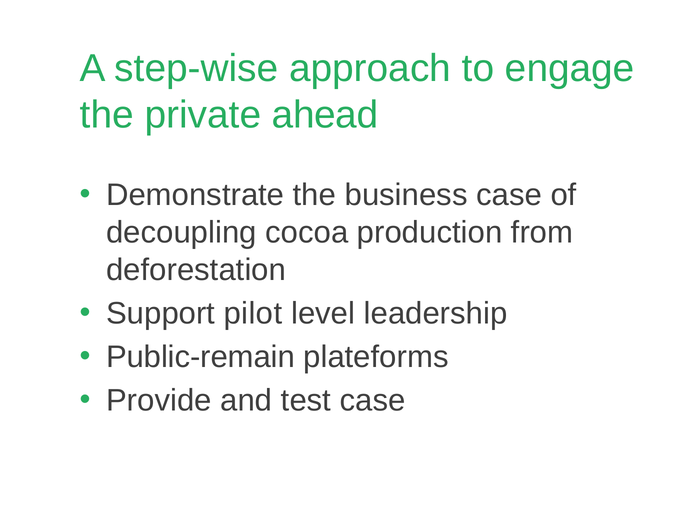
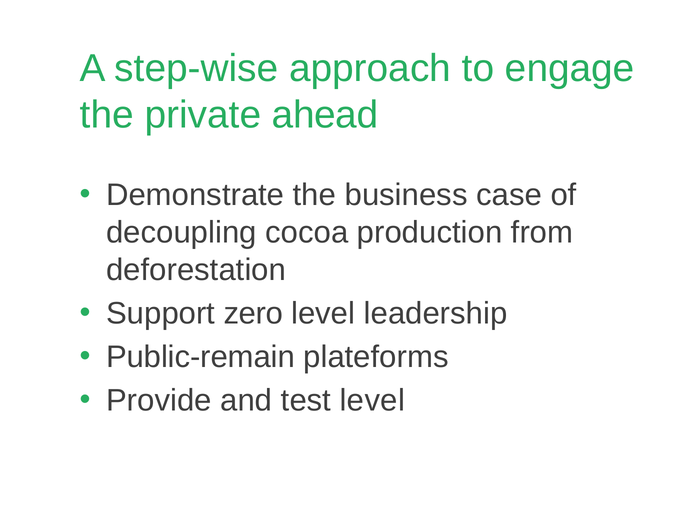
pilot: pilot -> zero (253, 314)
test case: case -> level (372, 401)
